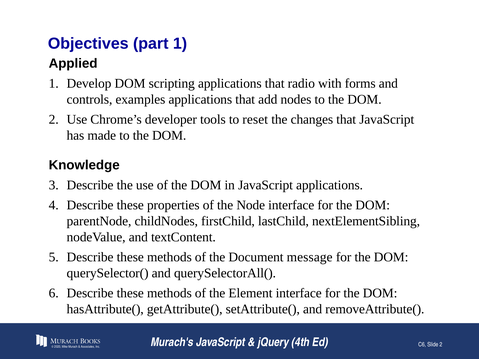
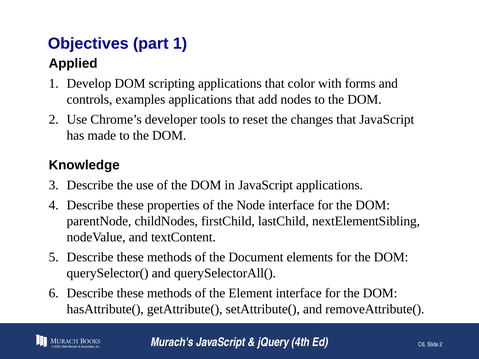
radio: radio -> color (301, 84)
message: message -> elements (310, 257)
